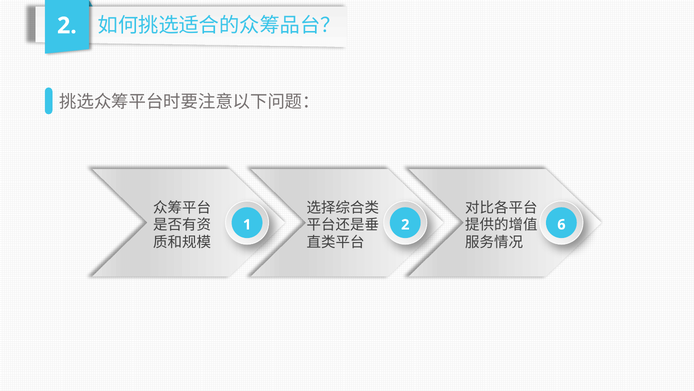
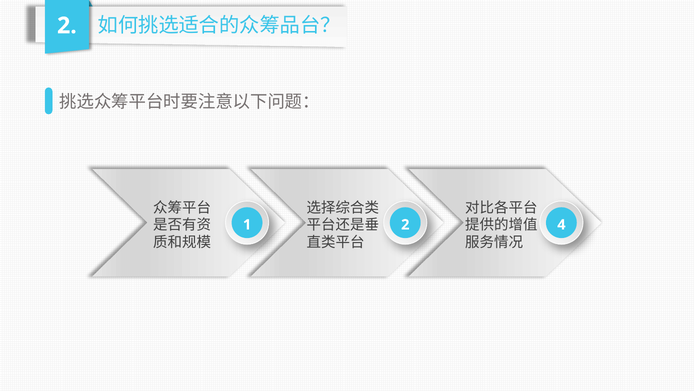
6: 6 -> 4 (561, 224)
